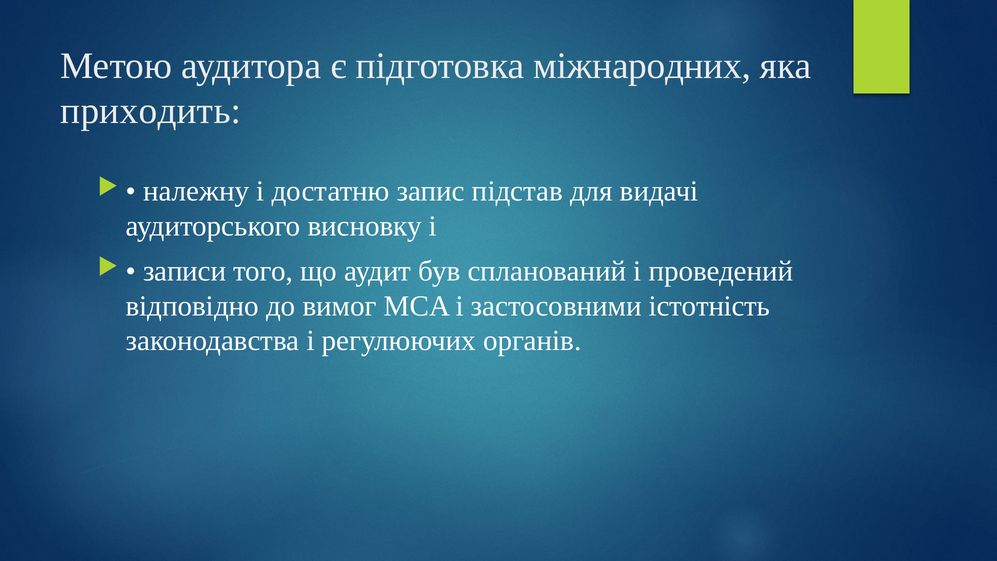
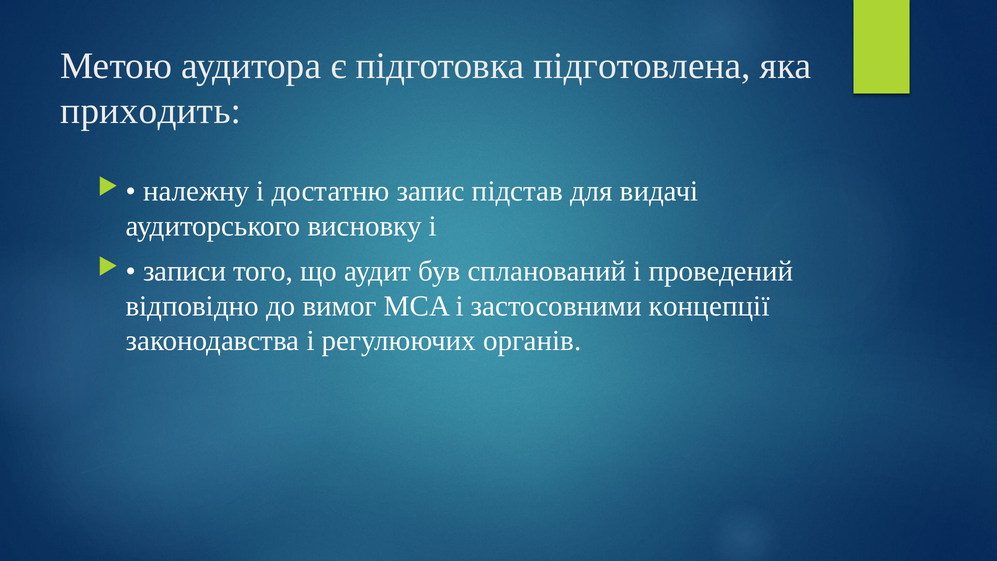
міжнародних: міжнародних -> підготовлена (642, 66)
істотність: істотність -> концепції (709, 306)
